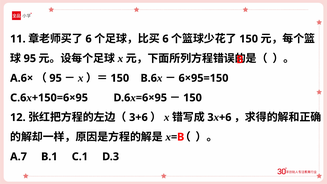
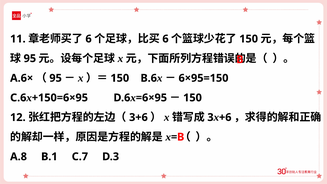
A.7: A.7 -> A.8 (19, 157)
C.1: C.1 -> C.7 (80, 157)
